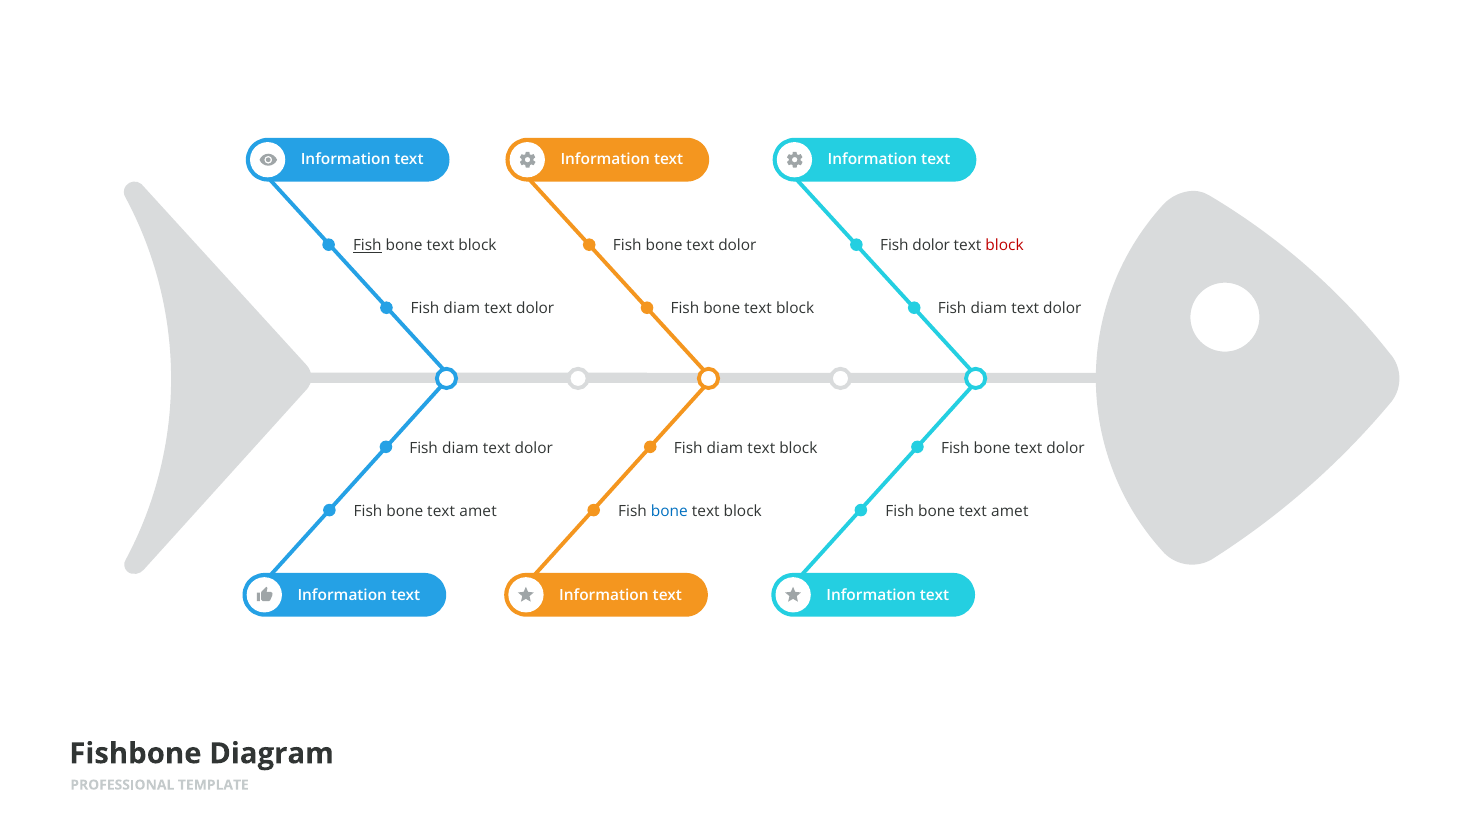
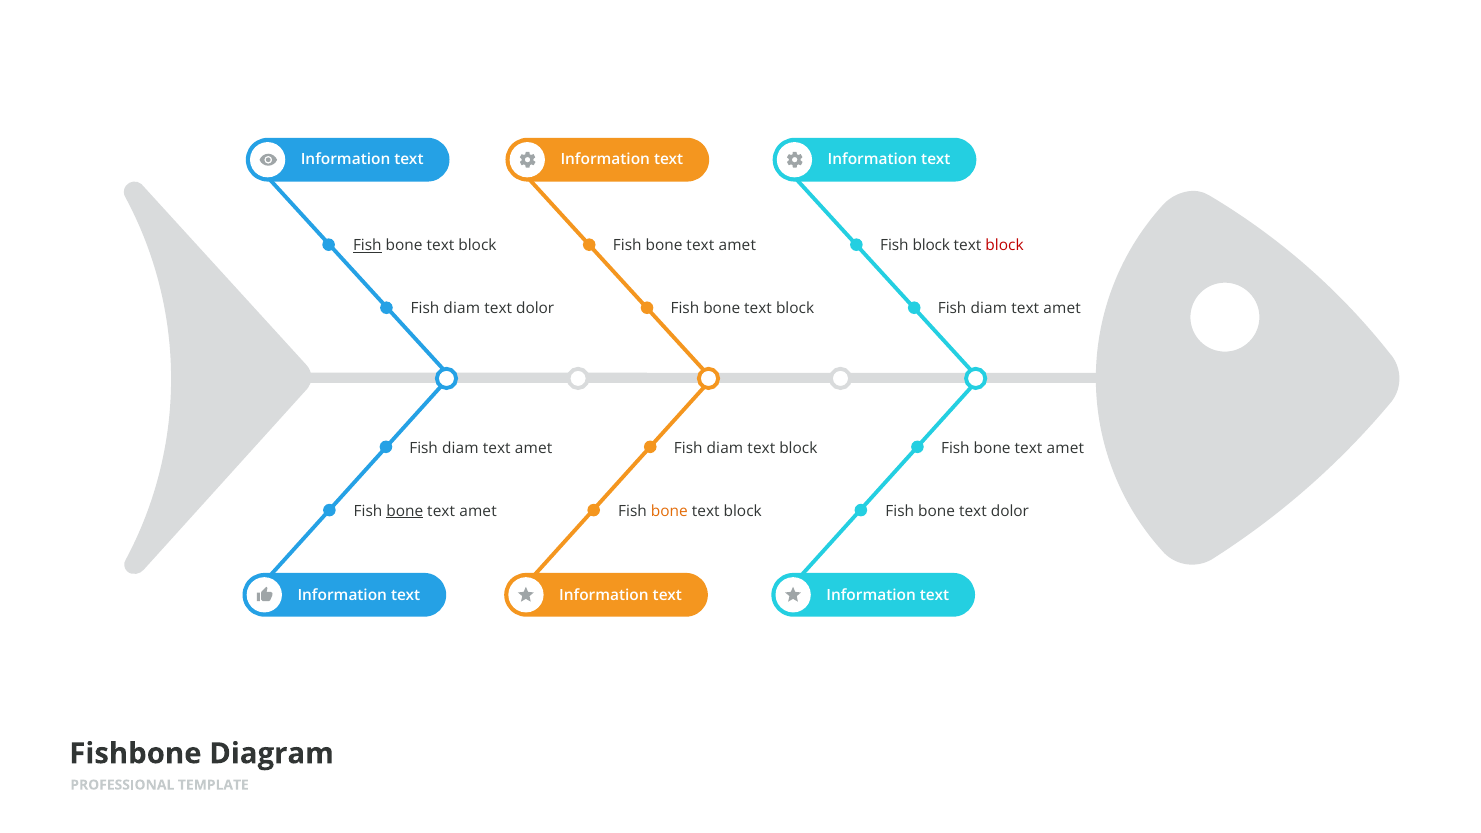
dolor: dolor -> amet (737, 246)
Fish dolor: dolor -> block (931, 246)
dolor: dolor -> amet (1062, 308)
dolor: dolor -> amet (534, 448)
dolor: dolor -> amet (1065, 448)
bone underline: none -> present (405, 511)
bone colour: blue -> orange (669, 511)
amet: amet -> dolor (1010, 511)
